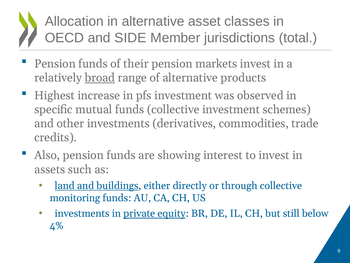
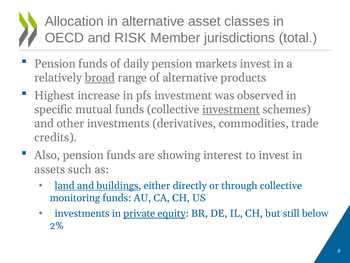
SIDE: SIDE -> RISK (130, 38)
their: their -> daily (136, 64)
investment underline: none -> present (231, 109)
4%: 4% -> 2% (57, 225)
